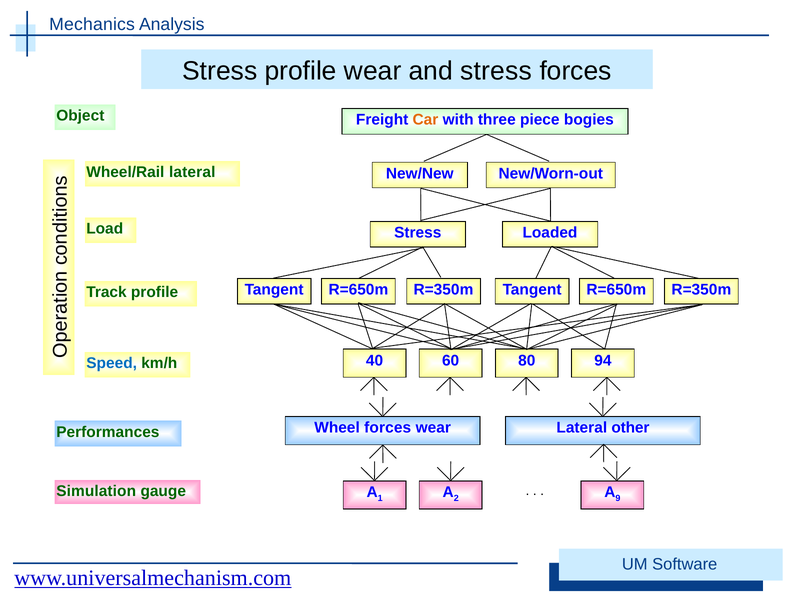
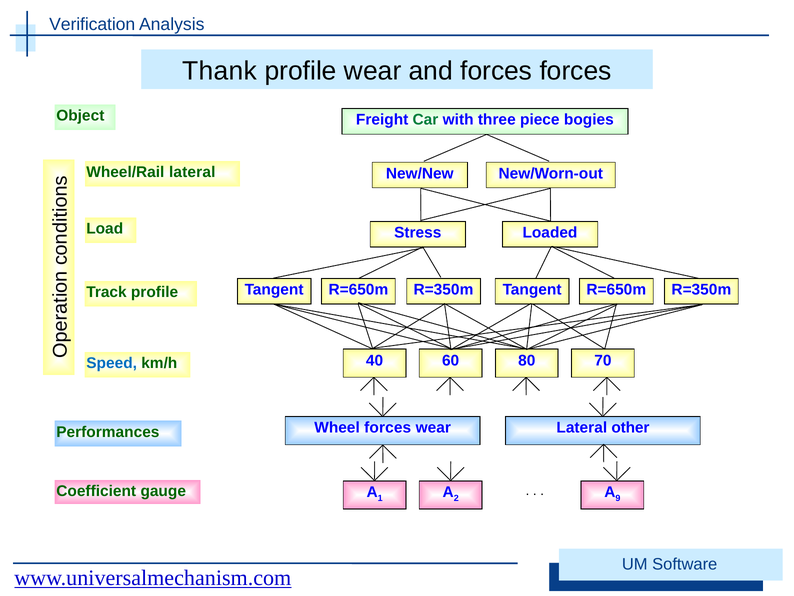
Mechanics: Mechanics -> Verification (92, 24)
Stress: Stress -> Thank (220, 71)
and stress: stress -> forces (496, 71)
Car colour: orange -> green (425, 120)
94: 94 -> 70 (603, 360)
Simulation: Simulation -> Coefficient (96, 491)
